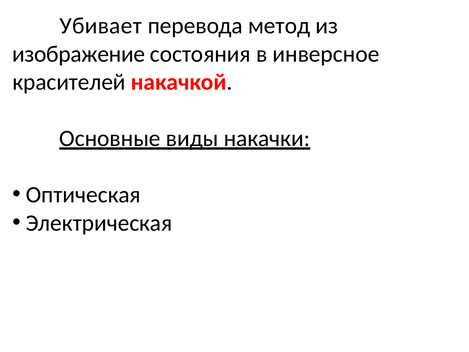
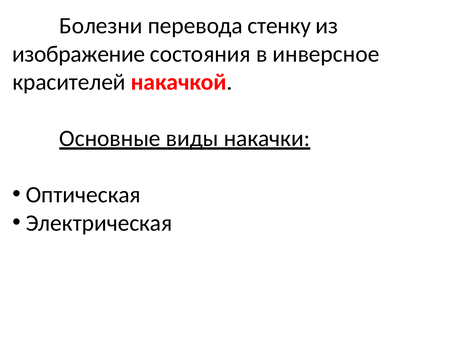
Убивает: Убивает -> Болезни (101, 26)
метод: метод -> стенку (279, 26)
